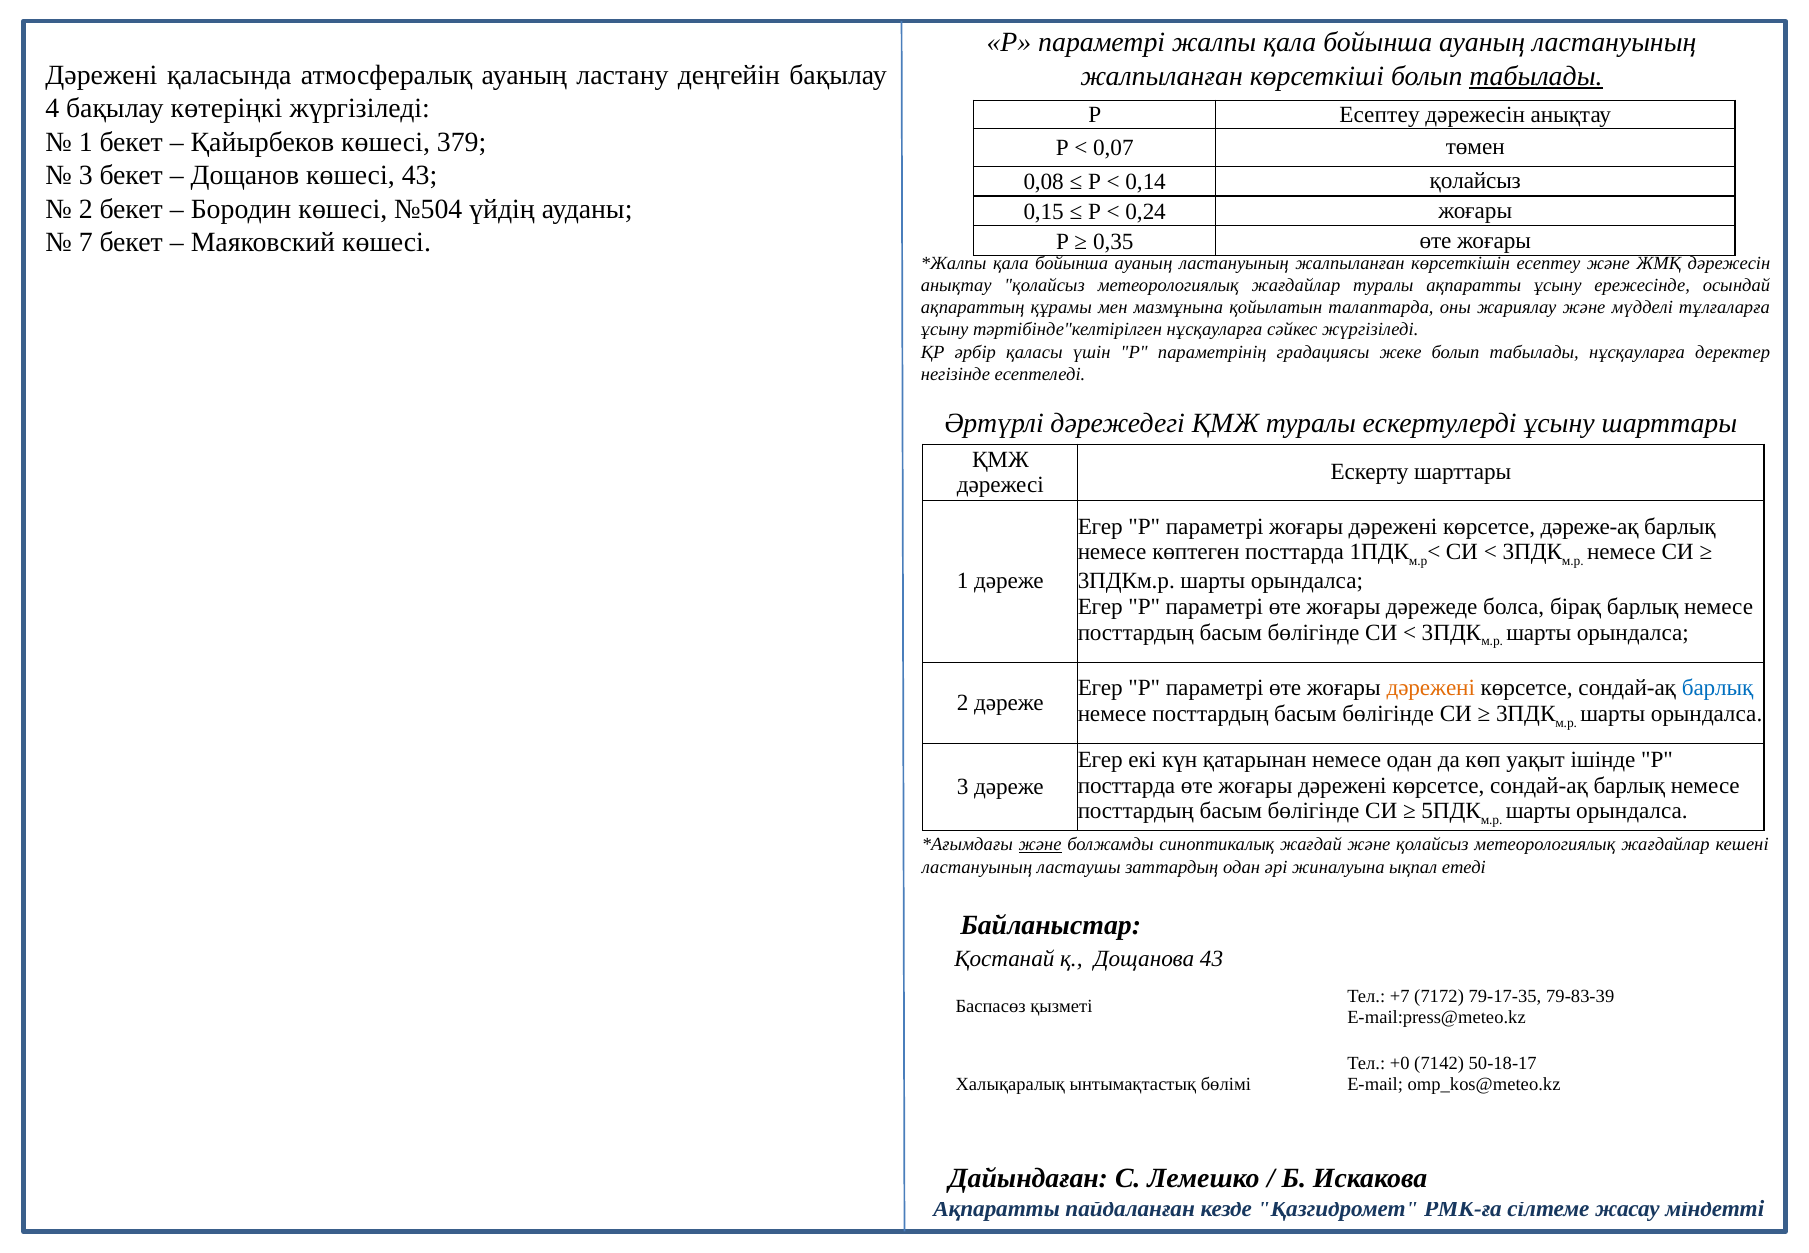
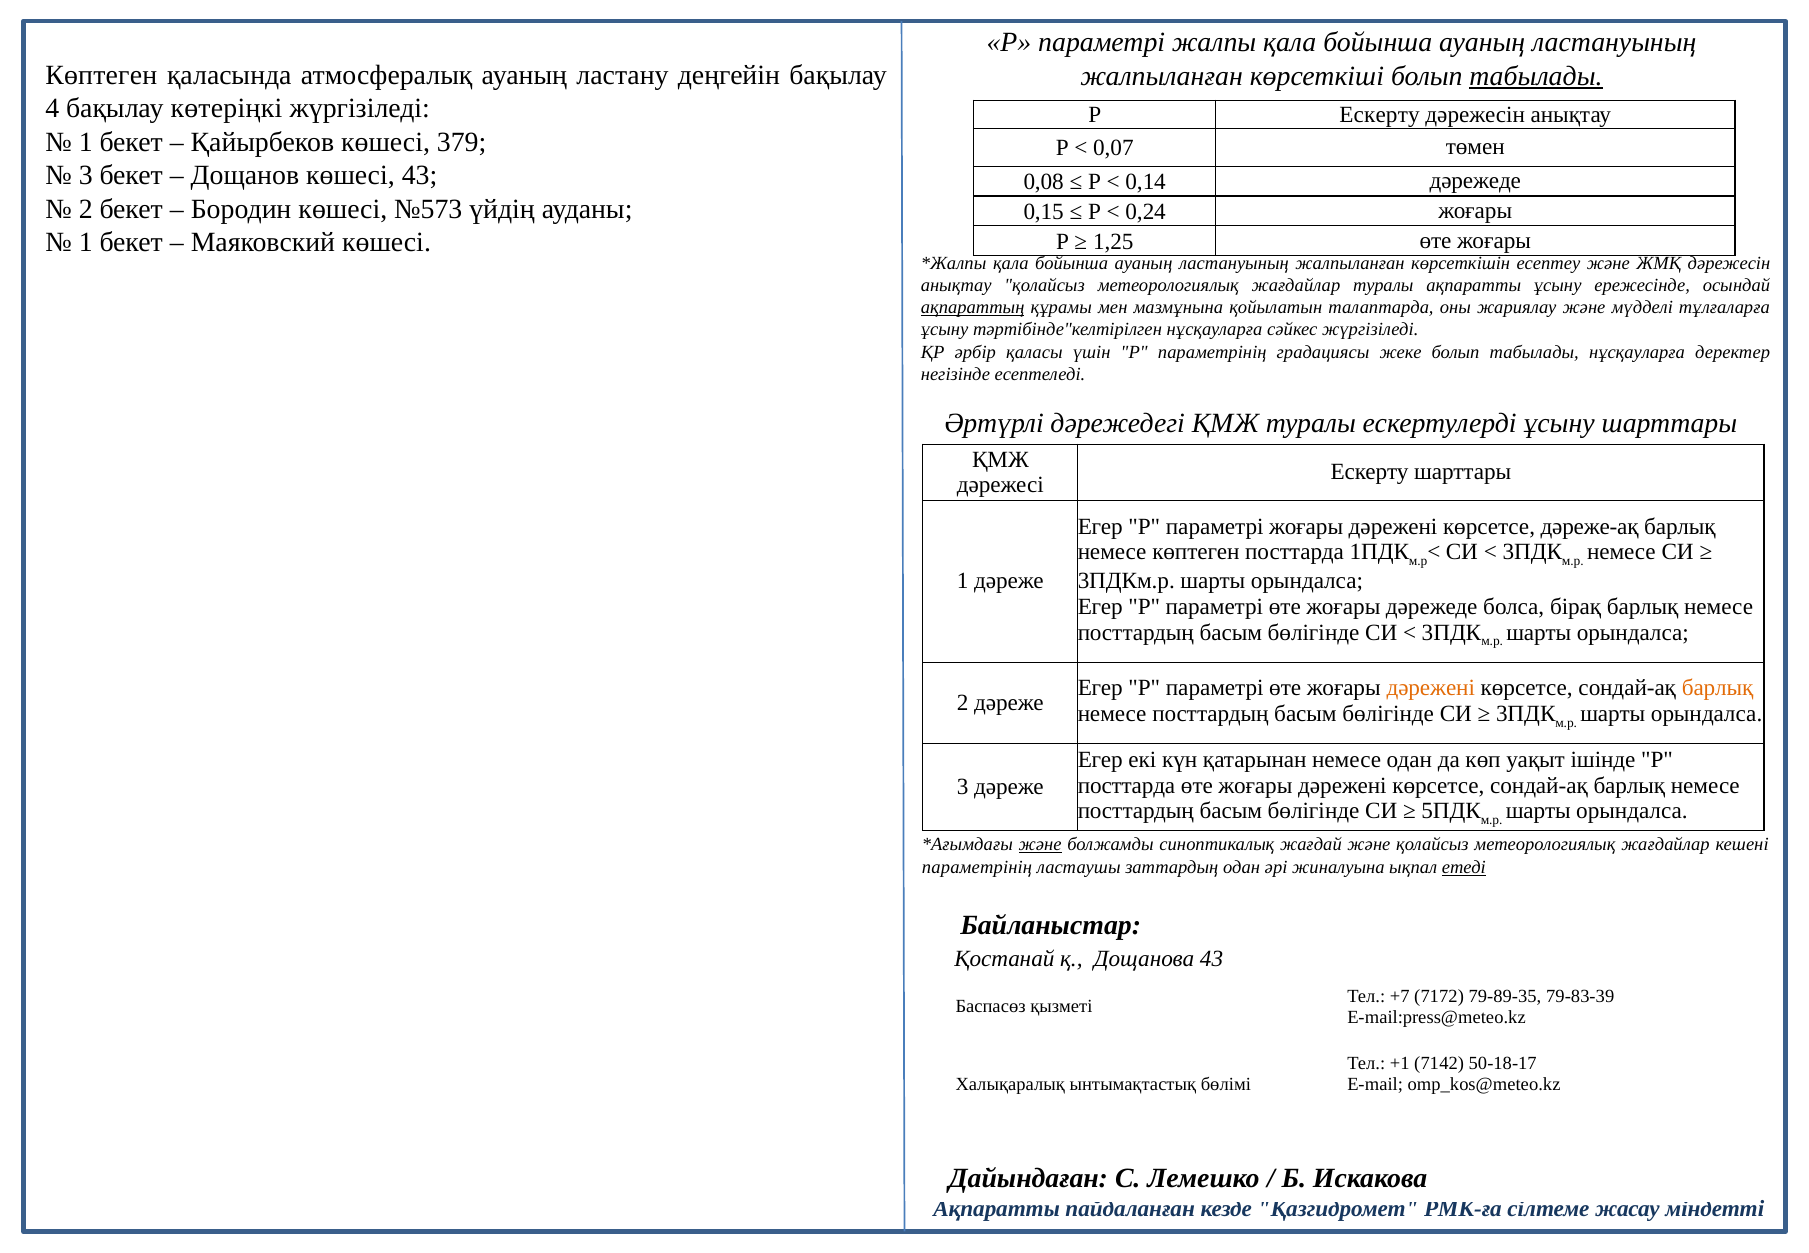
Дәрежені: Дәрежені -> Көптеген (101, 75)
Р Есептеу: Есептеу -> Ескерту (1379, 114)
0,14 қолайсыз: қолайсыз -> дәрежеде (1475, 181)
№504: №504 -> №573 (428, 209)
7: 7 -> 1 (86, 242)
0,35: 0,35 -> 1,25 (1113, 242)
ақпараттың underline: none -> present (973, 307)
барлық colour: blue -> orange (1718, 688)
ластануының: ластануының -> параметрінің (977, 867)
етеді underline: none -> present (1464, 867)
79-17-35: 79-17-35 -> 79-89-35 (1505, 996)
+0: +0 -> +1 (1400, 1063)
